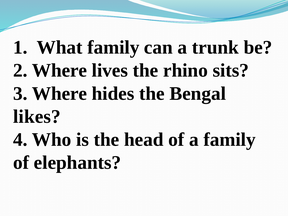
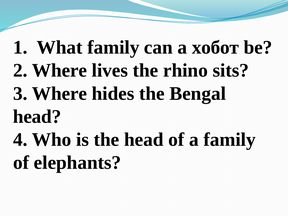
trunk: trunk -> хобот (215, 47)
likes: likes -> head (37, 117)
